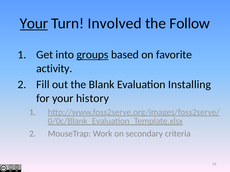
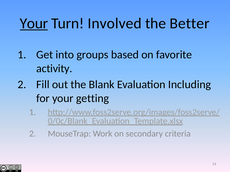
Follow: Follow -> Better (190, 23)
groups underline: present -> none (93, 55)
Installing: Installing -> Including (190, 85)
history: history -> getting (93, 99)
